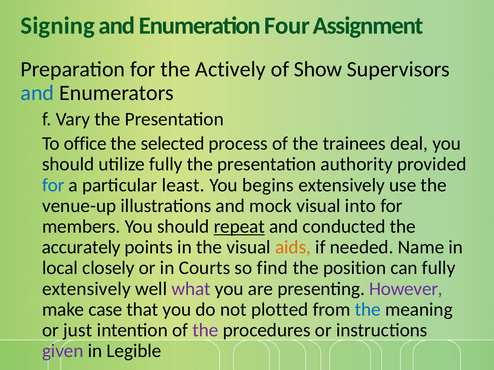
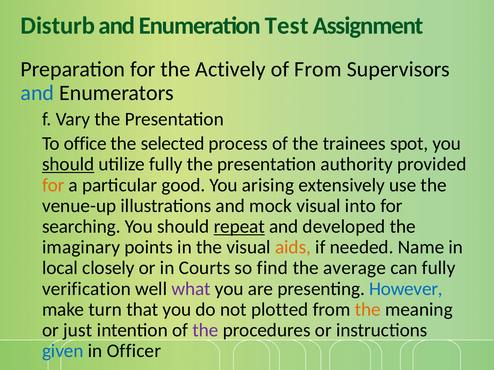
Signing: Signing -> Disturb (58, 26)
Four: Four -> Test (287, 26)
of Show: Show -> From (318, 69)
deal: deal -> spot (409, 144)
should underline: none -> present (68, 165)
for colour: blue -> orange (53, 185)
least: least -> good (183, 185)
begins: begins -> arising (268, 185)
members: members -> searching (81, 227)
conducted: conducted -> developed (344, 227)
accurately: accurately -> imaginary (81, 248)
position: position -> average (355, 268)
extensively: extensively -> verification (86, 289)
However colour: purple -> blue (406, 289)
case: case -> turn (105, 310)
the colour: blue -> orange (368, 310)
given colour: purple -> blue (63, 351)
Legible: Legible -> Officer (134, 351)
